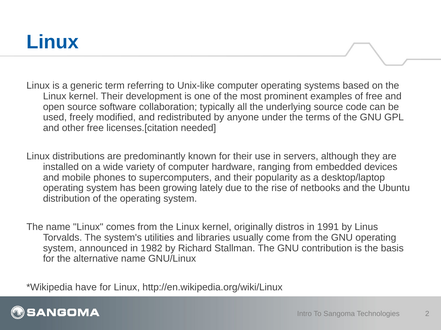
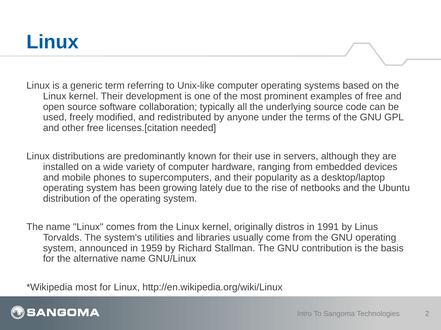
1982: 1982 -> 1959 (152, 249)
have: have -> most (86, 288)
